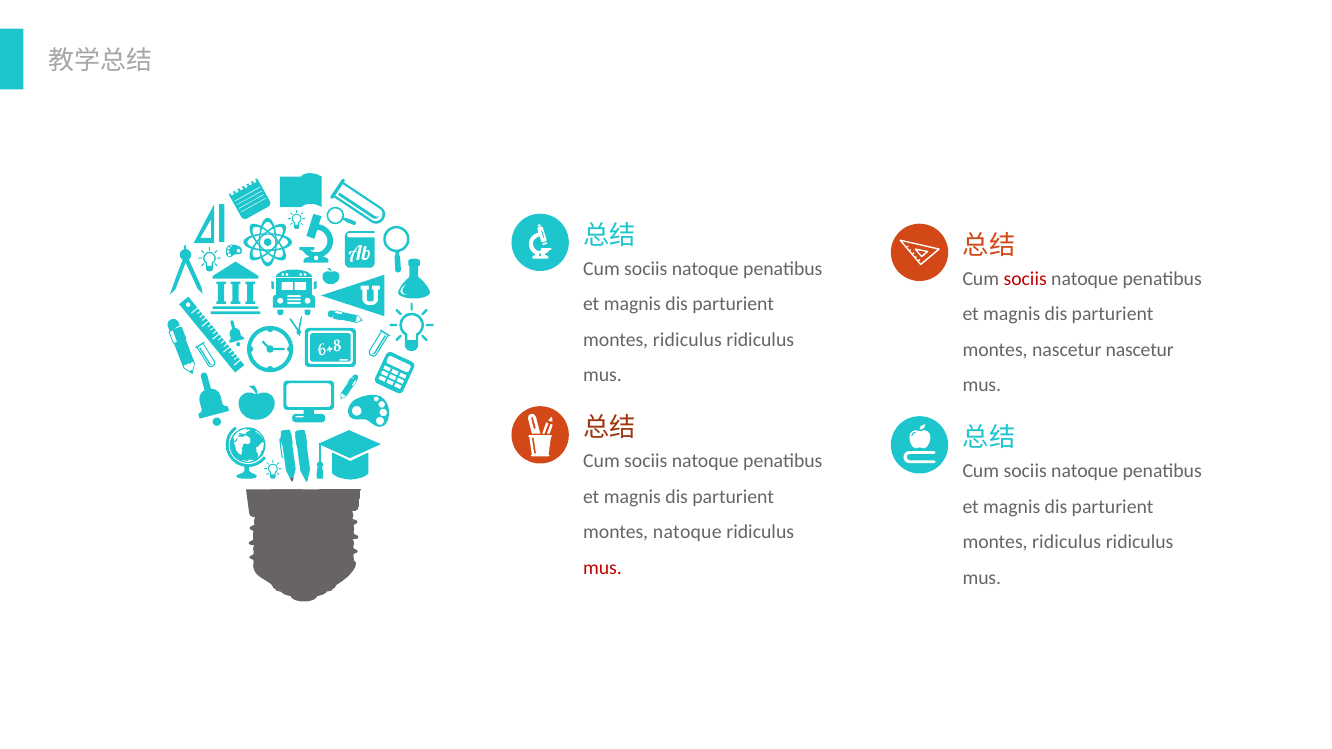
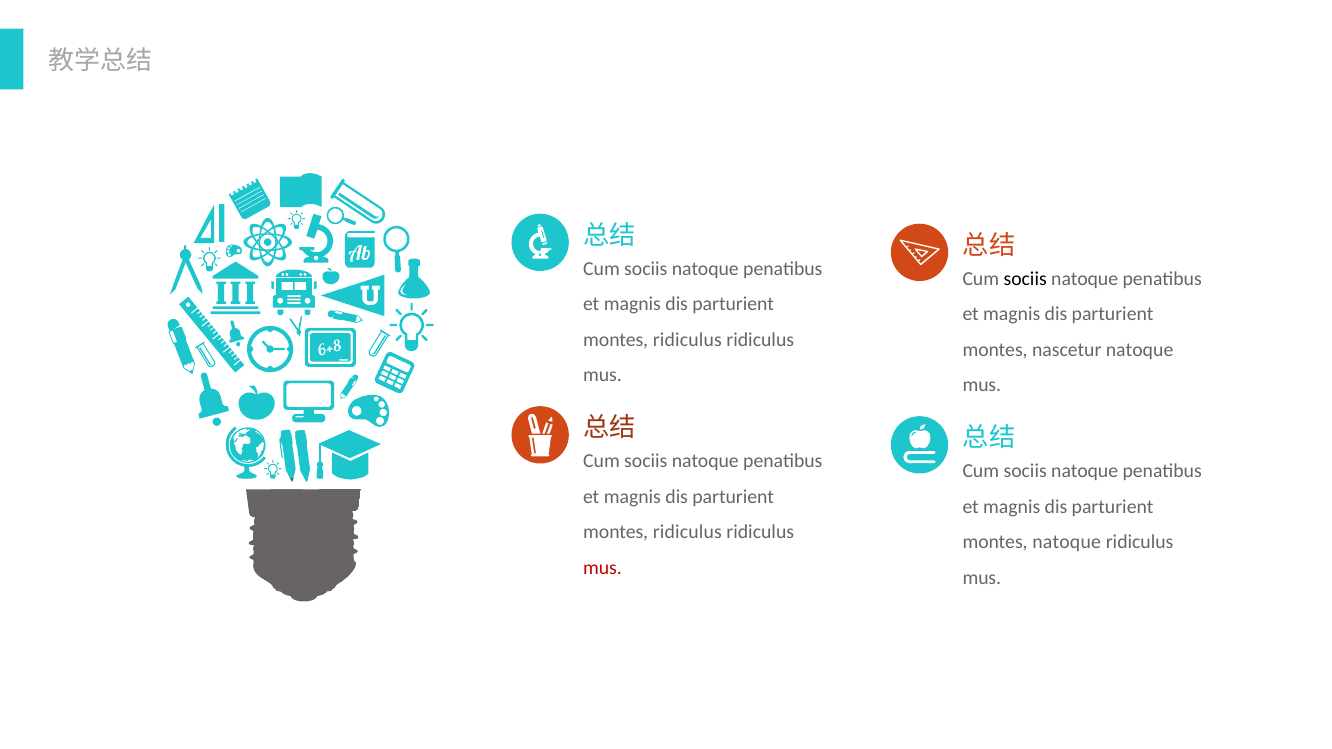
sociis colour: red -> black (1025, 279)
nascetur nascetur: nascetur -> natoque (1140, 350)
natoque: natoque -> ridiculus (687, 533)
ridiculus: ridiculus -> natoque (1067, 543)
